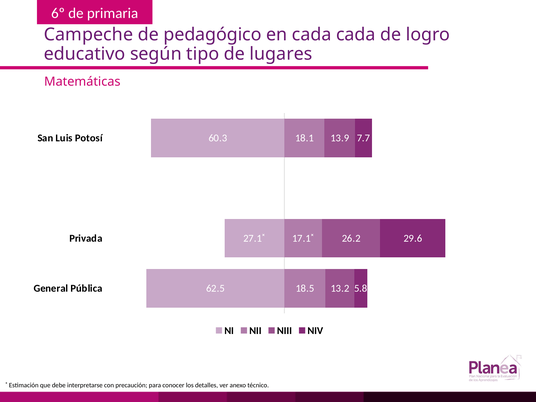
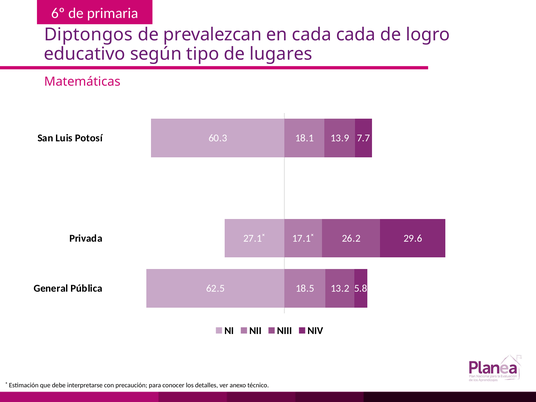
Campeche: Campeche -> Diptongos (88, 35)
pedagógico: pedagógico -> prevalezcan (213, 35)
